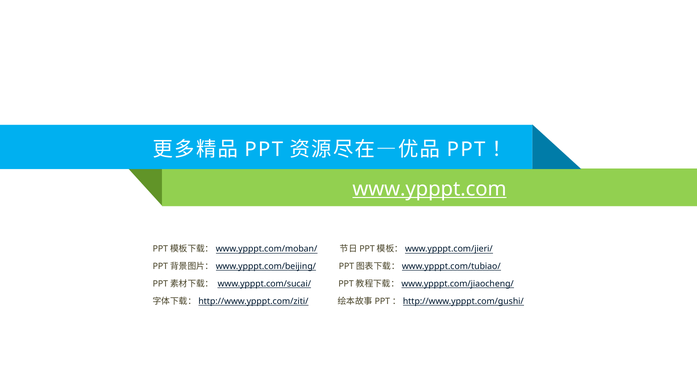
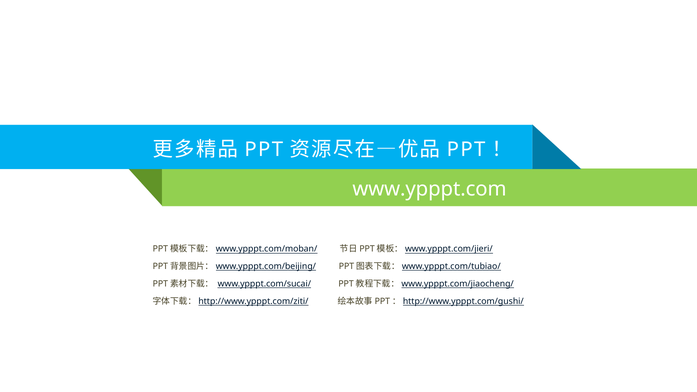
www.ypppt.com underline: present -> none (429, 189)
